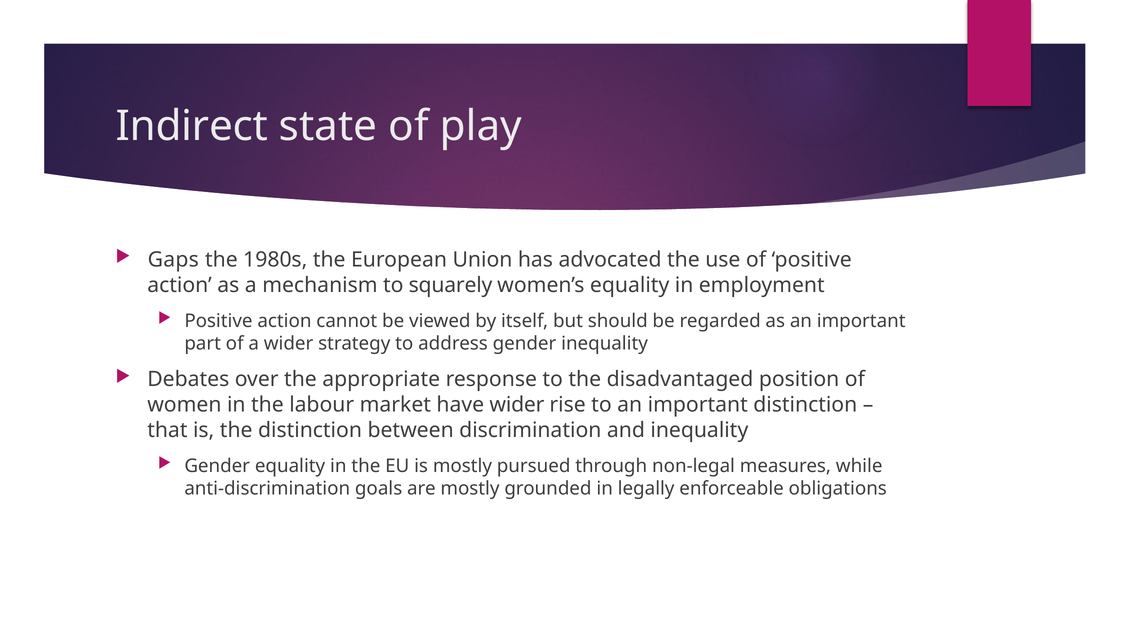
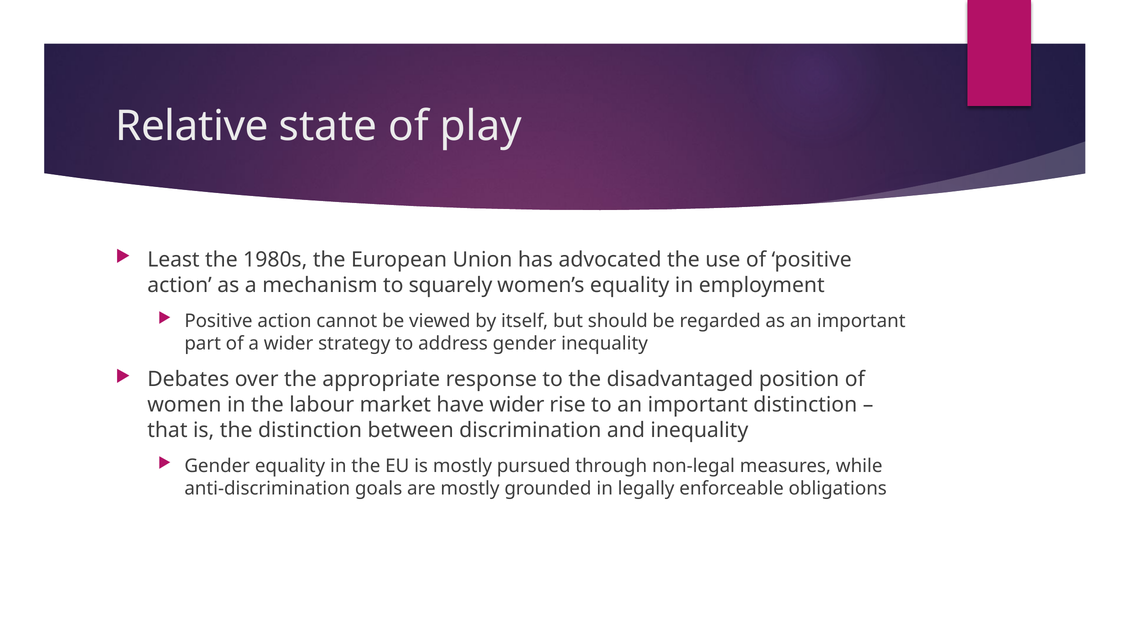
Indirect: Indirect -> Relative (192, 126)
Gaps: Gaps -> Least (173, 260)
